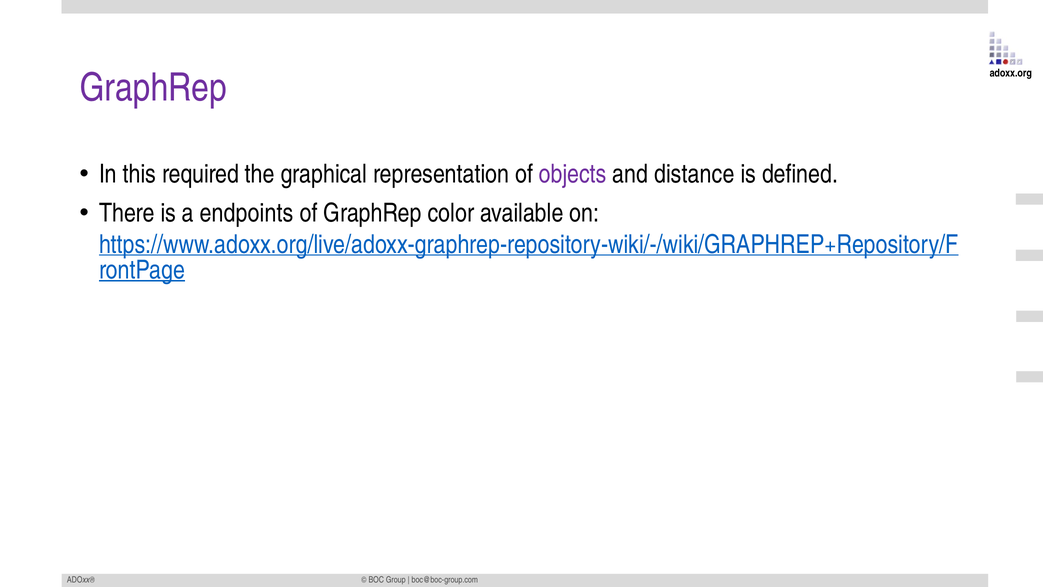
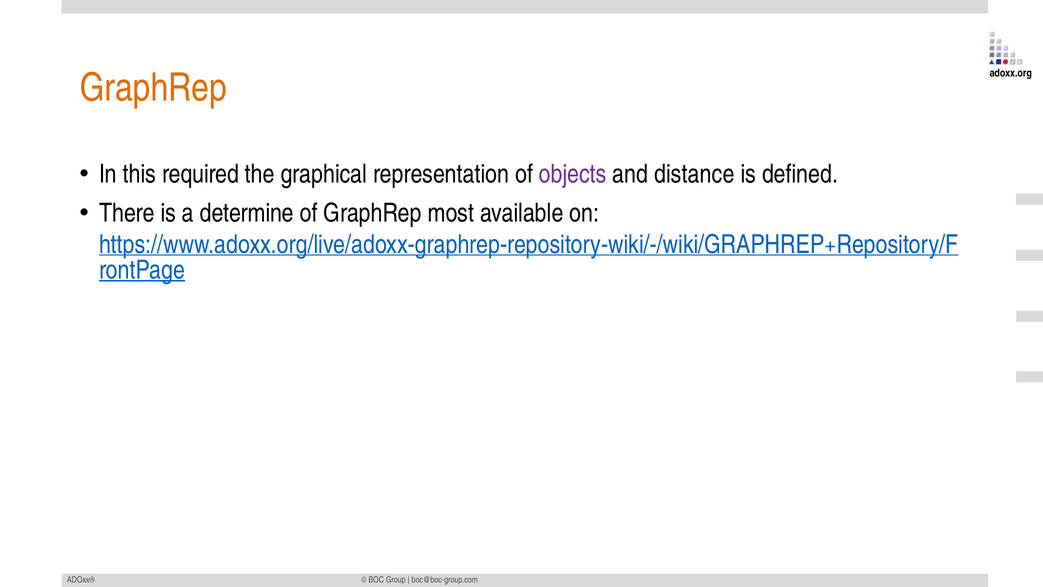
GraphRep colour: purple -> orange (153, 88)
endpoints: endpoints -> determine (247, 213)
color: color -> most (451, 213)
